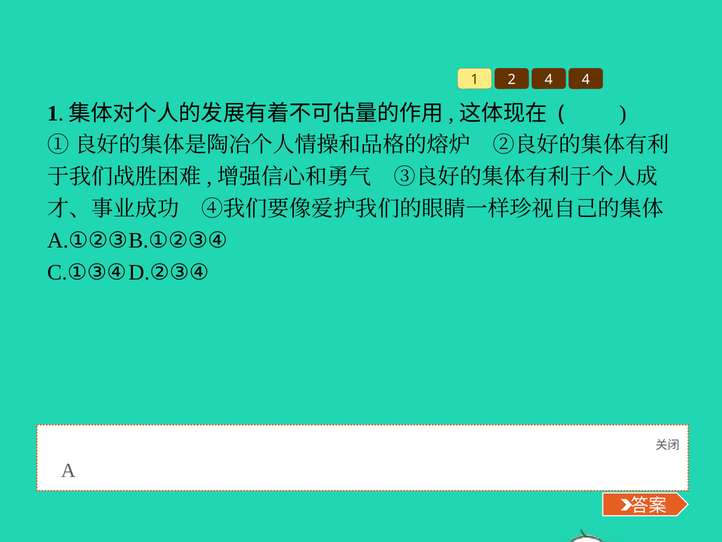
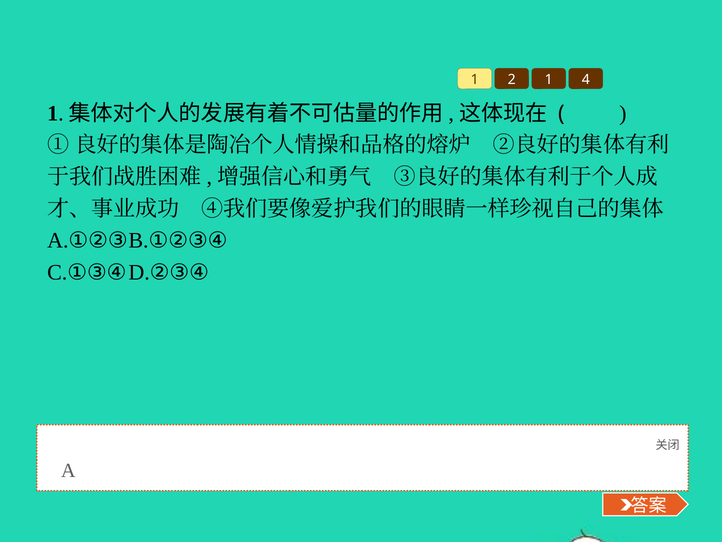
2 4: 4 -> 1 (549, 79)
